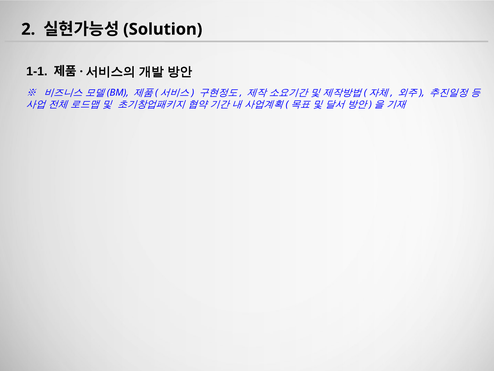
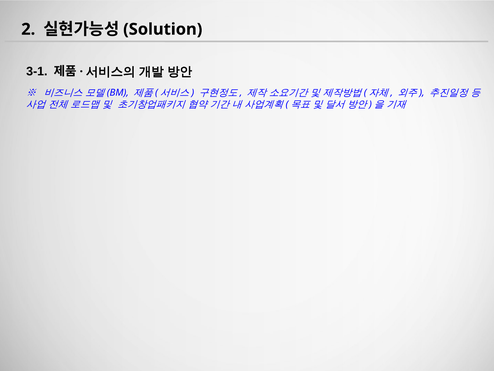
1-1: 1-1 -> 3-1 (37, 71)
